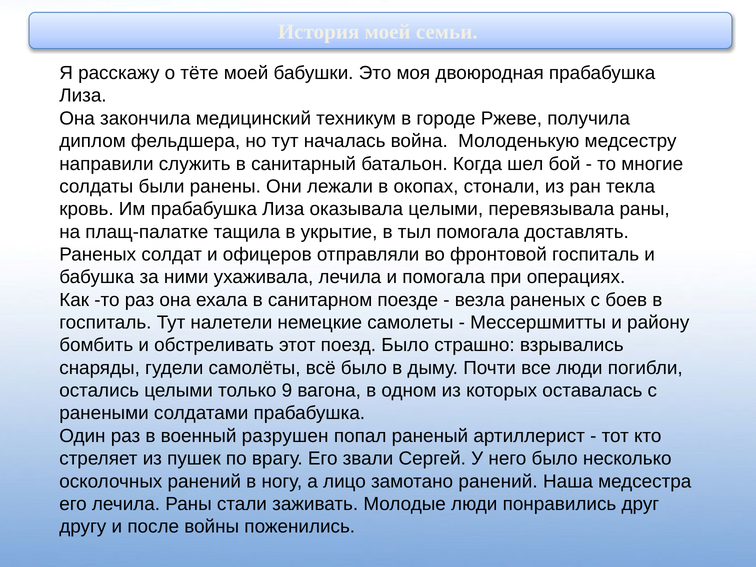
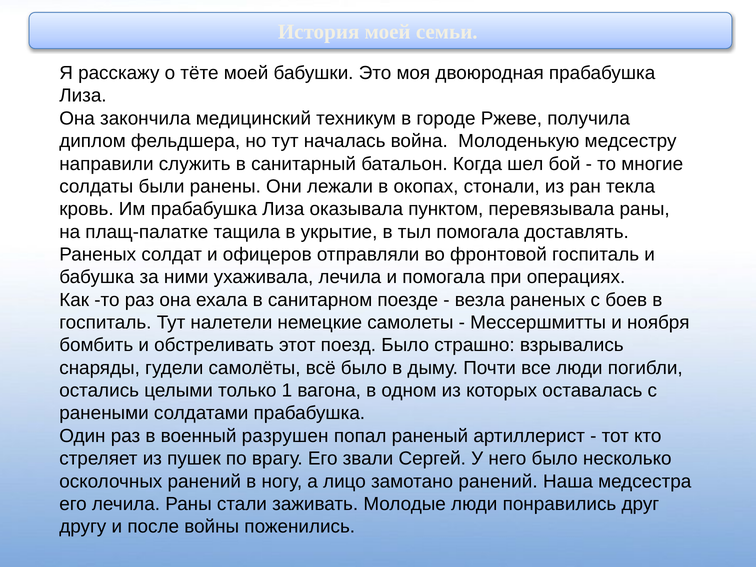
оказывала целыми: целыми -> пунктом (446, 209)
району: району -> ноября (658, 323)
9: 9 -> 1 (287, 391)
